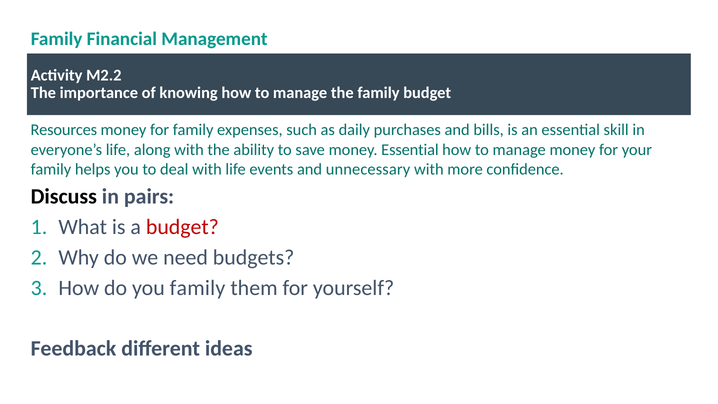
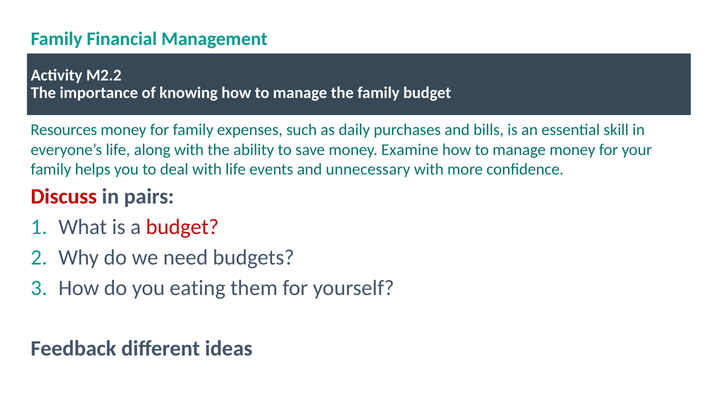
money Essential: Essential -> Examine (410, 150)
Discuss colour: black -> red (64, 197)
you family: family -> eating (198, 288)
